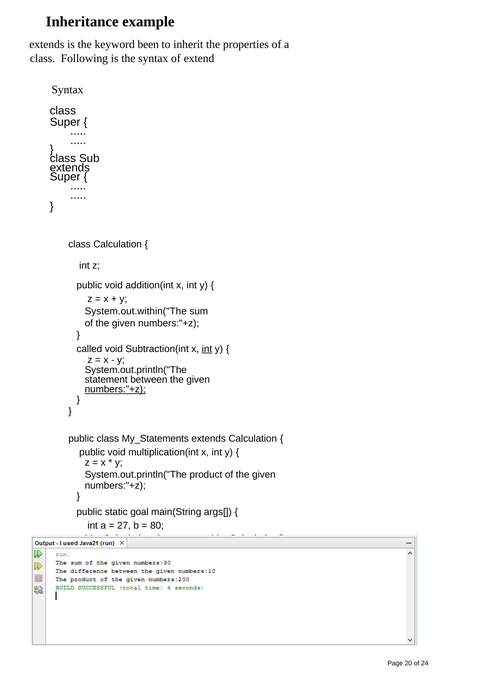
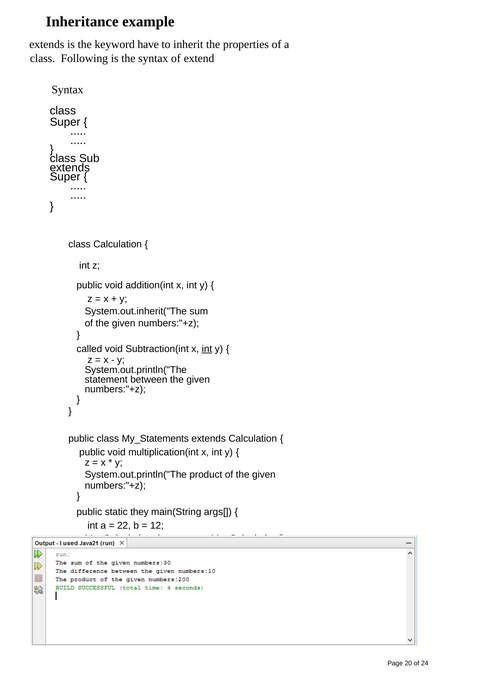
been: been -> have (148, 45)
System.out.within("The: System.out.within("The -> System.out.inherit("The (136, 311)
numbers:"+z underline: present -> none (115, 390)
goal: goal -> they (139, 512)
27: 27 -> 22 (124, 526)
80: 80 -> 12 (157, 526)
